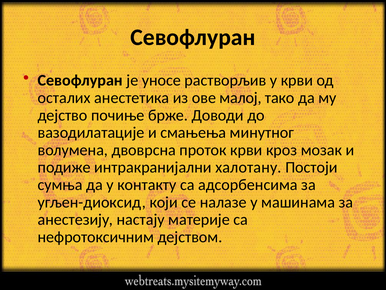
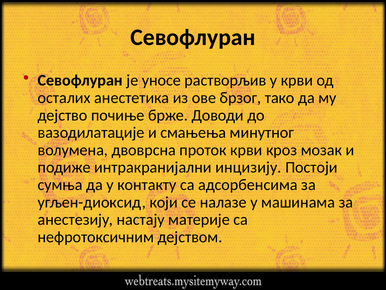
малој: малој -> брзог (240, 98)
халотану: халотану -> инцизију (248, 167)
